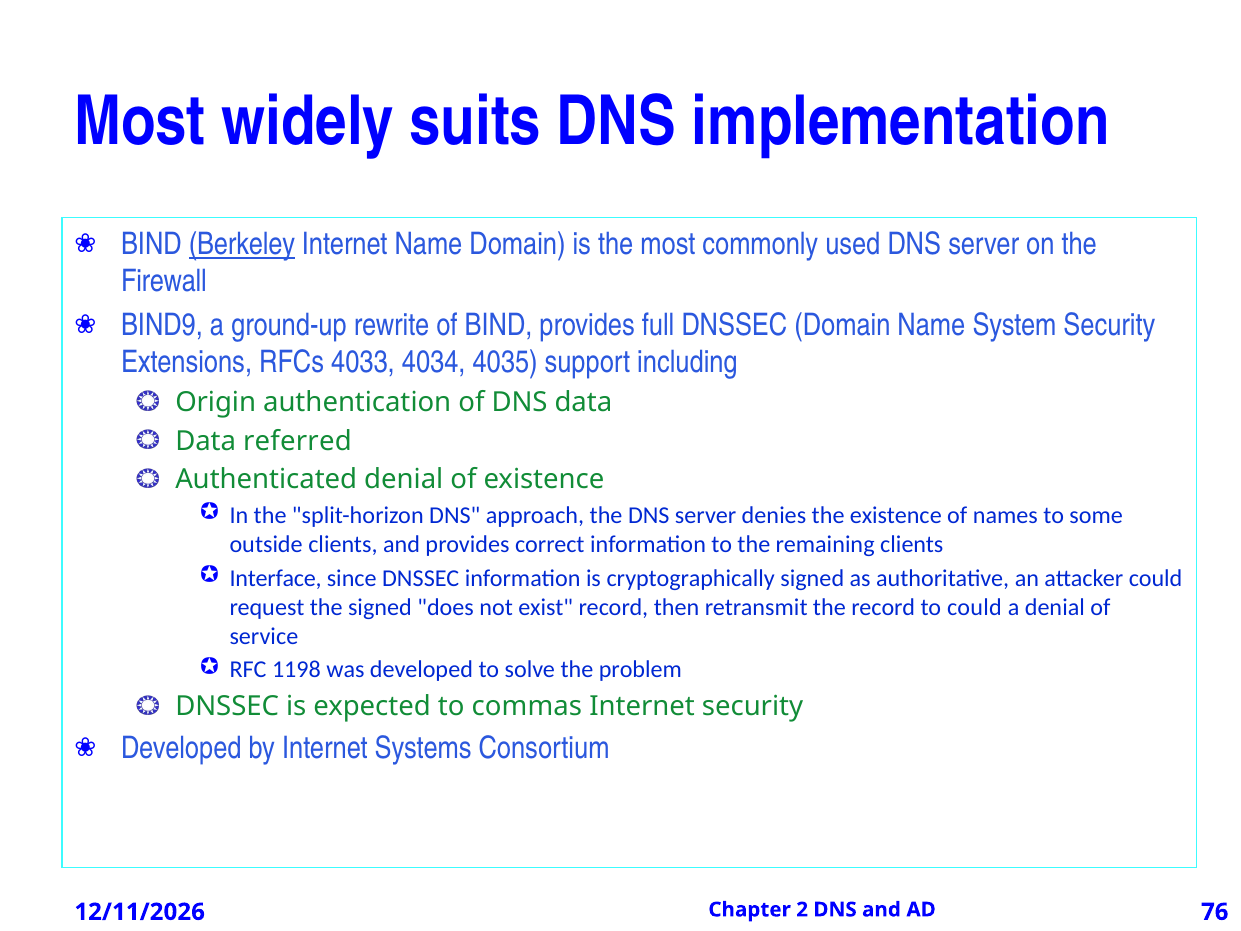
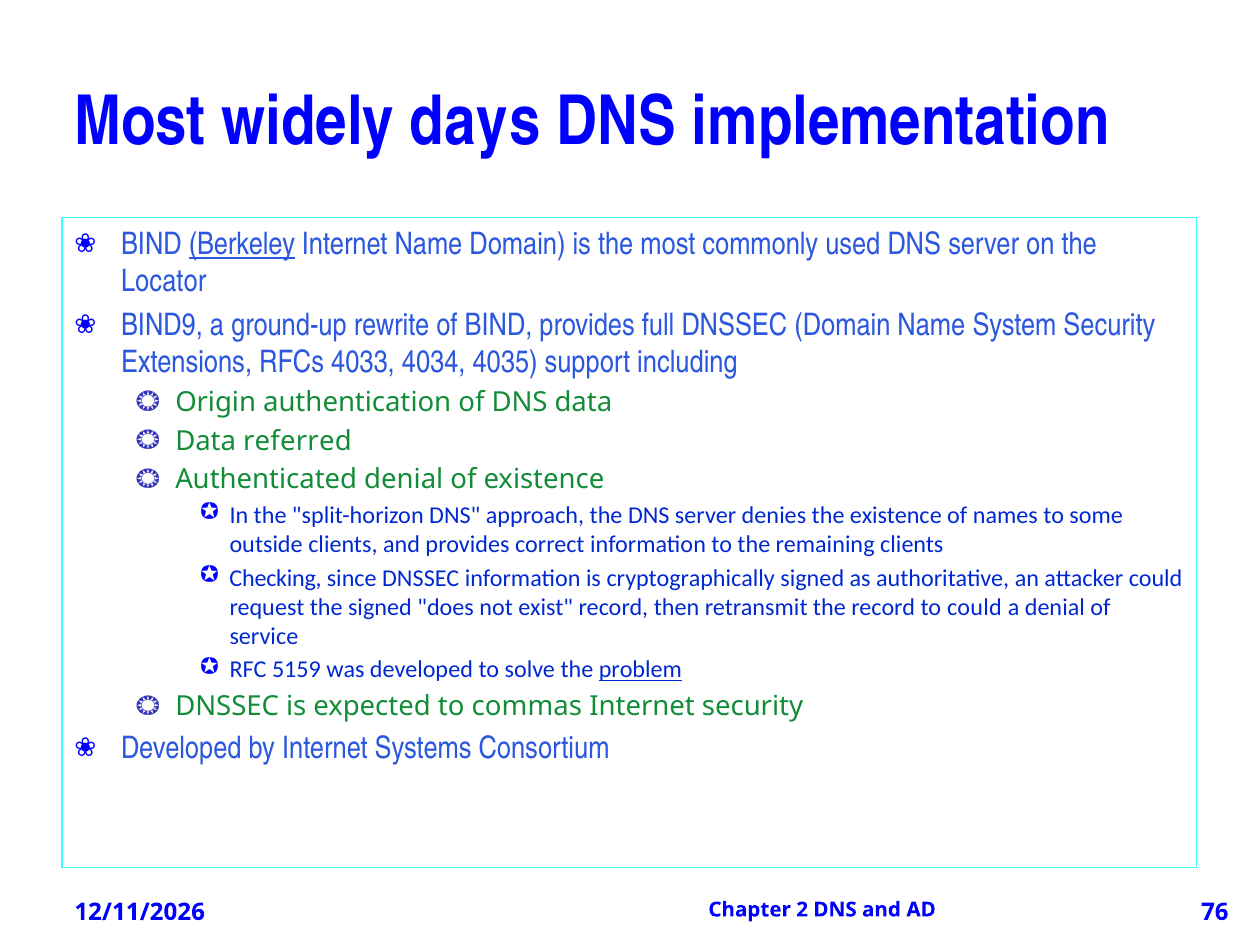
suits: suits -> days (475, 122)
Firewall: Firewall -> Locator (164, 281)
Interface: Interface -> Checking (276, 578)
1198: 1198 -> 5159 (296, 670)
problem underline: none -> present (640, 670)
